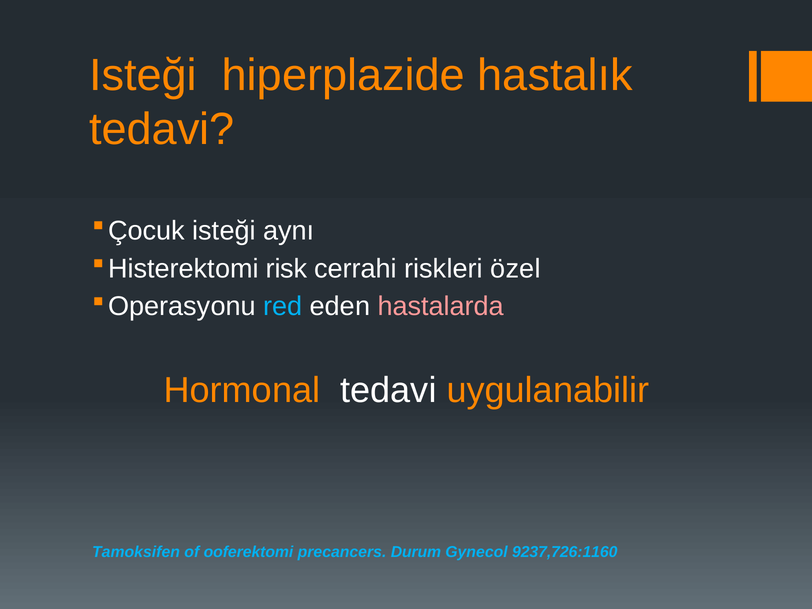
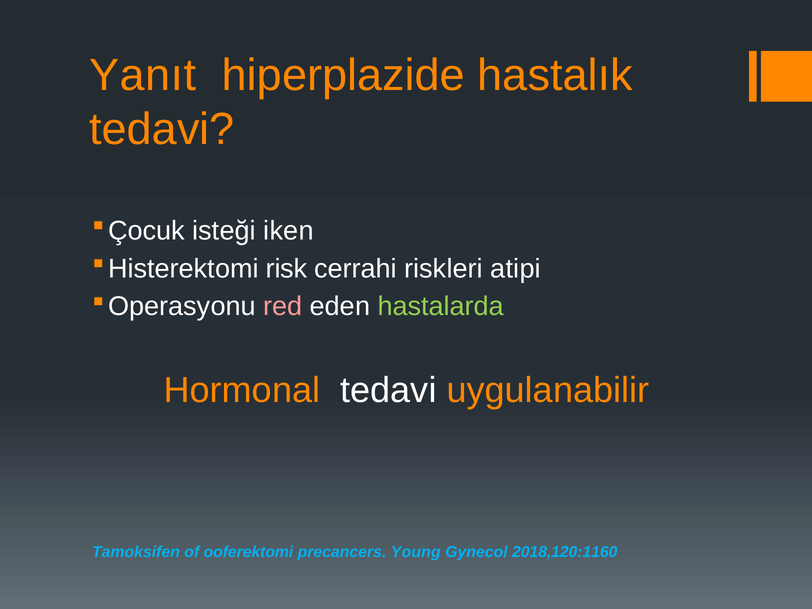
Isteği: Isteği -> Yanıt (143, 75)
aynı: aynı -> iken (289, 231)
özel: özel -> atipi (516, 269)
red colour: light blue -> pink (283, 307)
hastalarda colour: pink -> light green (441, 307)
Durum: Durum -> Young (416, 552)
9237,726:1160: 9237,726:1160 -> 2018,120:1160 (565, 552)
